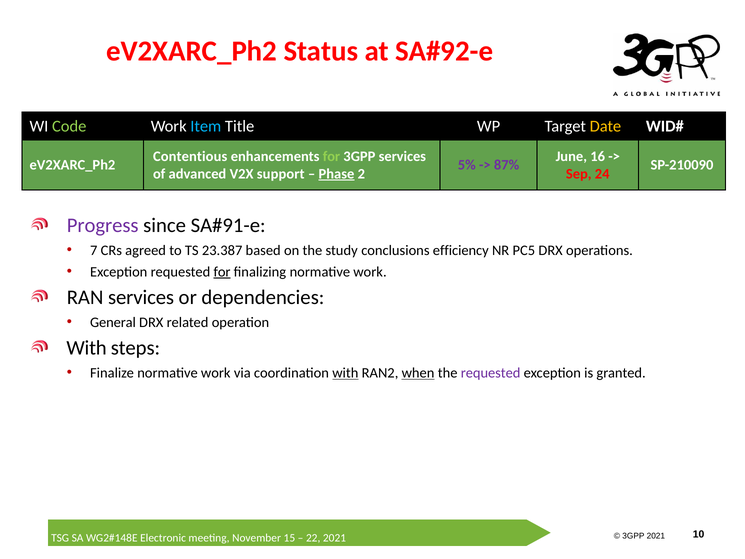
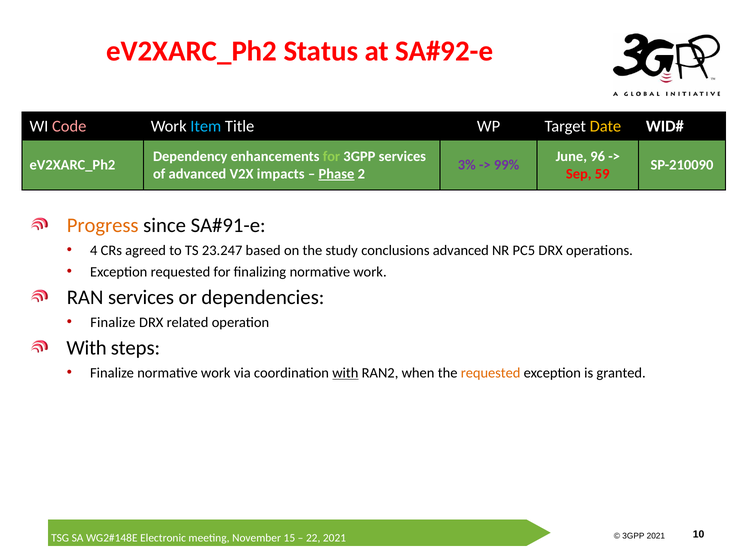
Code colour: light green -> pink (69, 126)
Contentious: Contentious -> Dependency (190, 156)
16: 16 -> 96 (598, 156)
5%: 5% -> 3% (467, 165)
87%: 87% -> 99% (507, 165)
support: support -> impacts (281, 174)
24: 24 -> 59 (602, 174)
Progress colour: purple -> orange (103, 225)
7: 7 -> 4 (94, 250)
23.387: 23.387 -> 23.247 (222, 250)
conclusions efficiency: efficiency -> advanced (461, 250)
for underline: present -> none (222, 272)
General: General -> Finalize (113, 322)
when underline: present -> none (418, 373)
requested colour: purple -> orange (491, 373)
